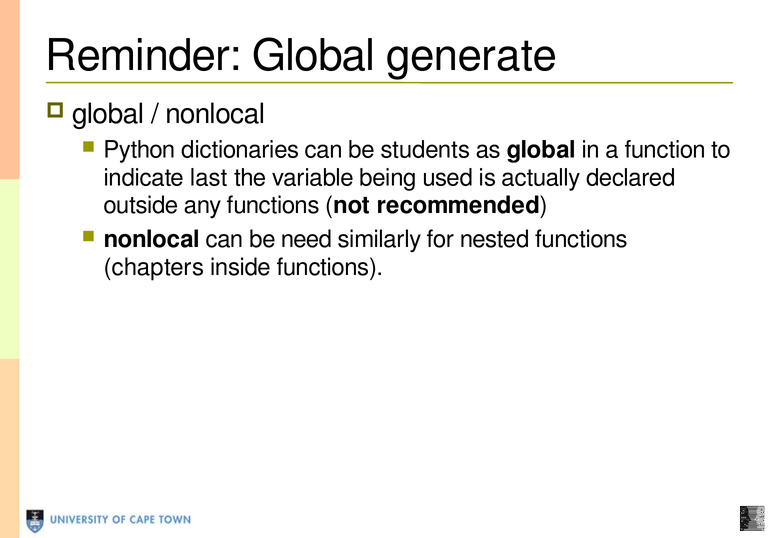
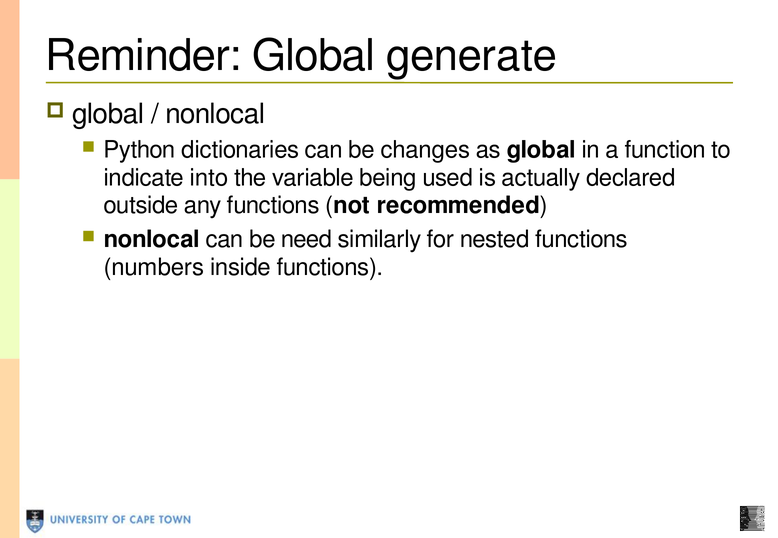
students: students -> changes (425, 150)
last: last -> into (209, 178)
chapters: chapters -> numbers (154, 268)
